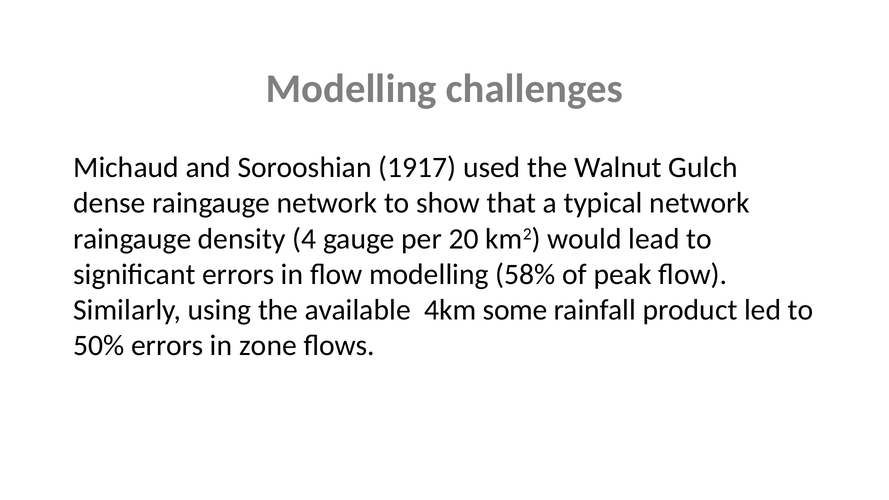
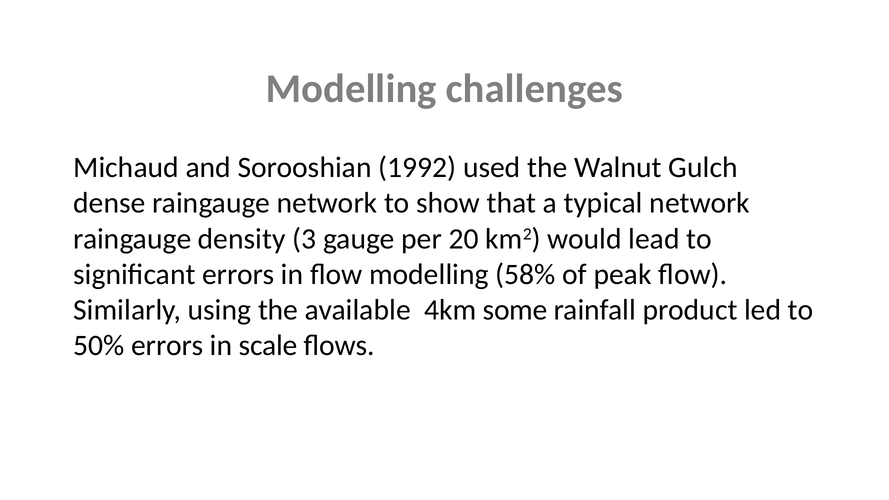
1917: 1917 -> 1992 (417, 168)
4: 4 -> 3 (304, 239)
zone: zone -> scale (268, 345)
